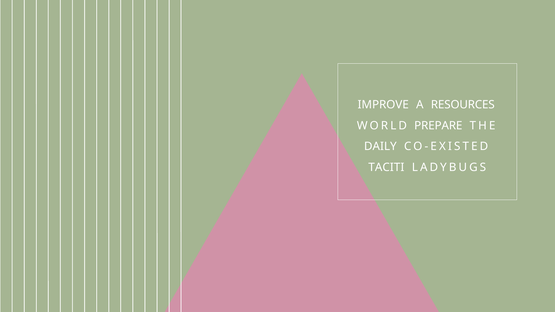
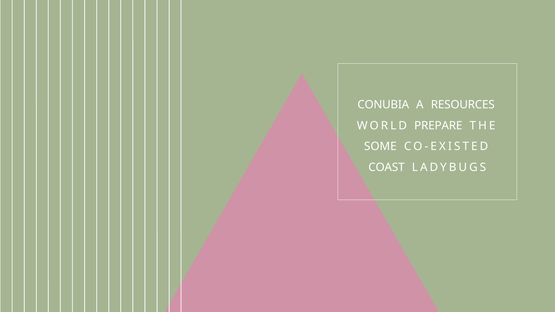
IMPROVE: IMPROVE -> CONUBIA (383, 105)
DAILY: DAILY -> SOME (380, 147)
TACITI: TACITI -> COAST (386, 167)
